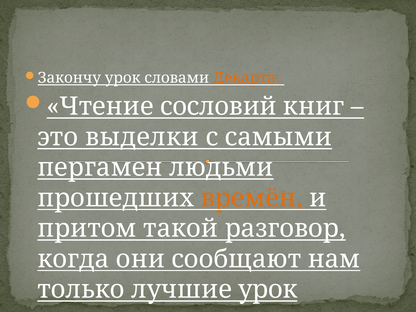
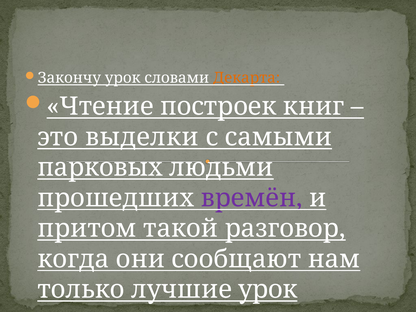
сословий: сословий -> построек (218, 106)
пергамен: пергамен -> парковых (100, 167)
времён colour: orange -> purple (252, 198)
